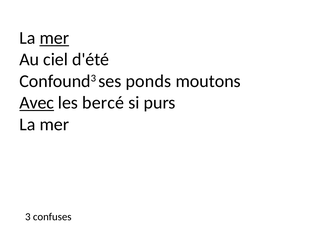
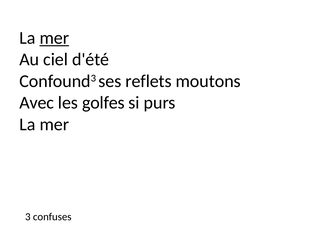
ponds: ponds -> reflets (149, 81)
Avec underline: present -> none (37, 103)
bercé: bercé -> golfes (103, 103)
